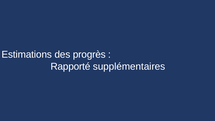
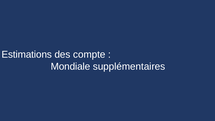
progrès: progrès -> compte (89, 54)
Rapporté: Rapporté -> Mondiale (70, 66)
